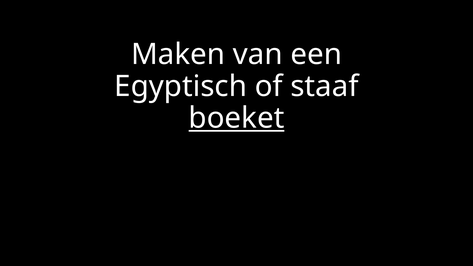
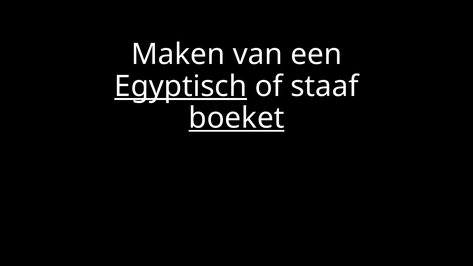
Egyptisch underline: none -> present (181, 86)
